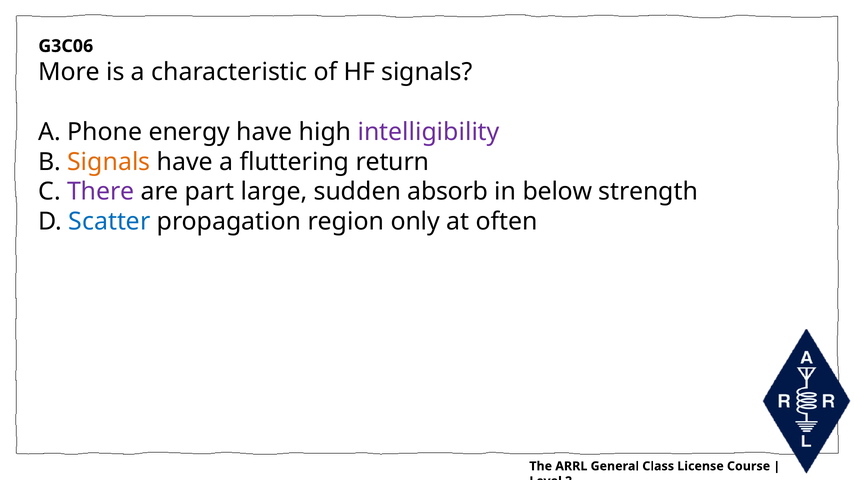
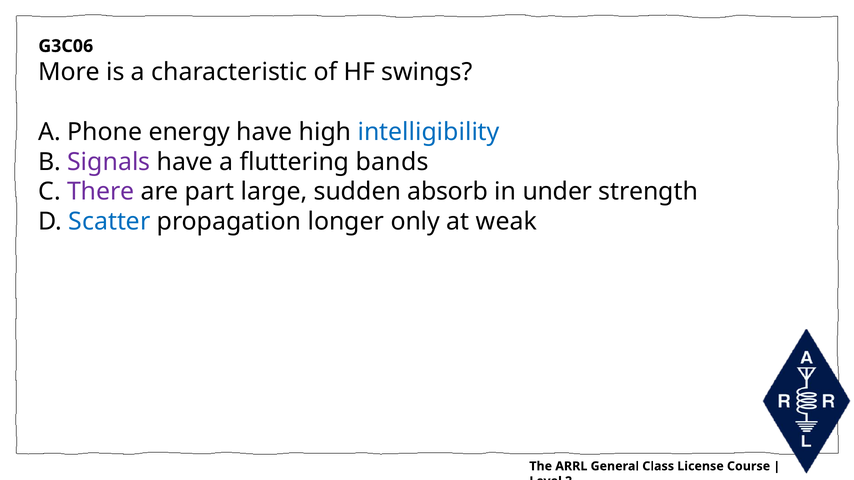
HF signals: signals -> swings (427, 72)
intelligibility colour: purple -> blue (429, 132)
Signals colour: orange -> purple (109, 162)
return: return -> bands (392, 162)
below: below -> under (557, 192)
region: region -> longer (346, 222)
often: often -> weak (507, 222)
